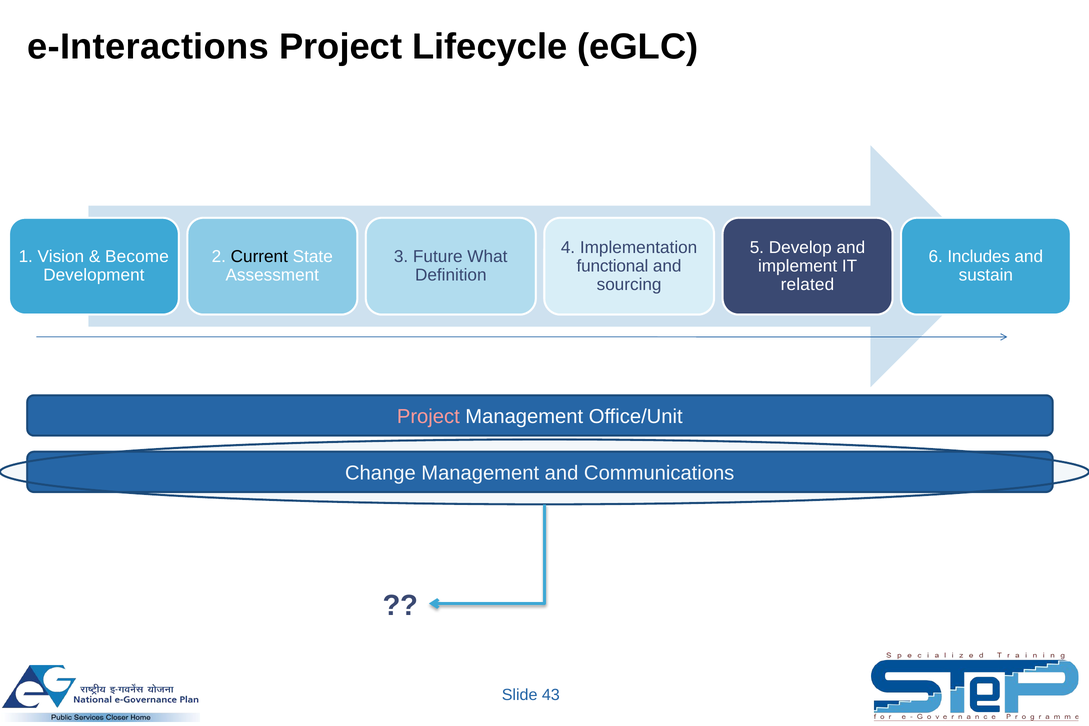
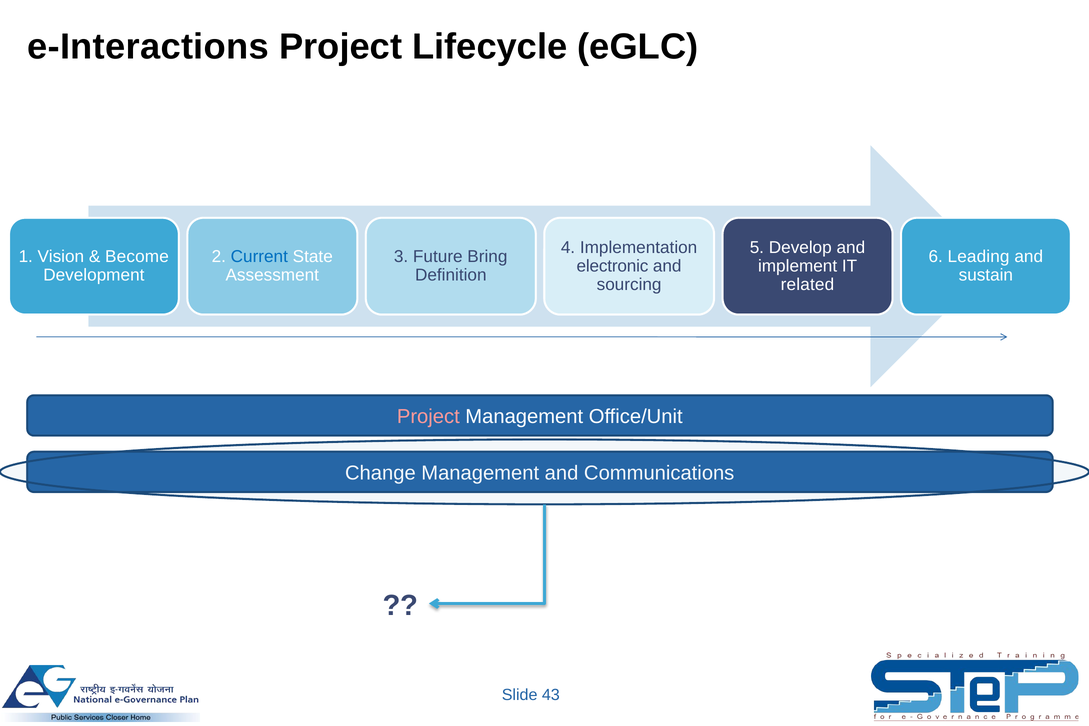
Current colour: black -> blue (259, 257)
What: What -> Bring (487, 257)
Includes: Includes -> Leading (979, 257)
functional: functional -> electronic (612, 266)
